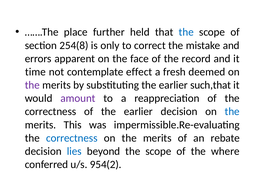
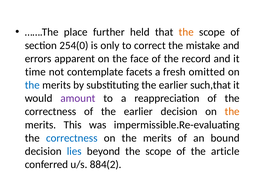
the colour: blue -> orange (186, 32)
254(8: 254(8 -> 254(0 (74, 45)
effect: effect -> facets (139, 72)
deemed: deemed -> omitted (207, 72)
the colour: purple -> blue (32, 85)
the colour: blue -> orange (232, 111)
rebate: rebate -> bound (225, 137)
where: where -> article (225, 151)
954(2: 954(2 -> 884(2 (106, 164)
